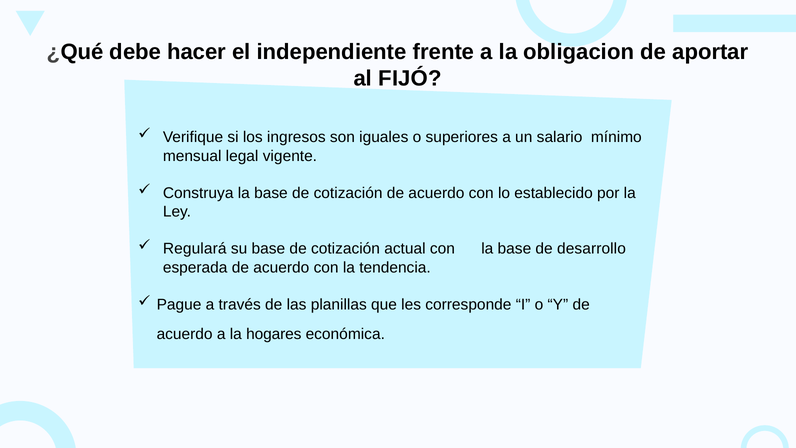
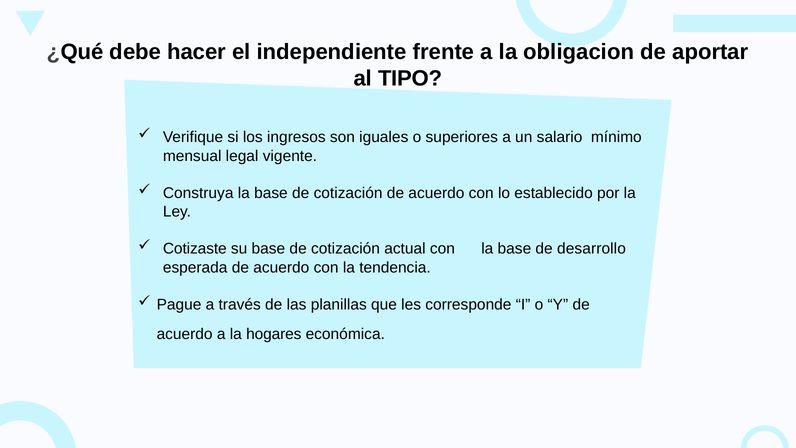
FIJÓ: FIJÓ -> TIPO (410, 79)
Regulará: Regulará -> Cotizaste (195, 249)
